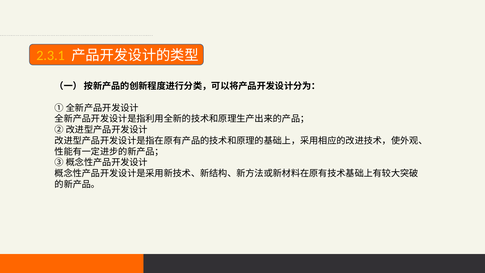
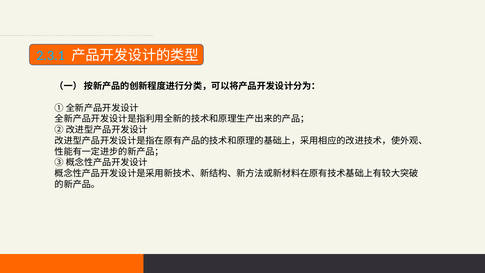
2.3.1 colour: yellow -> light blue (51, 55)
